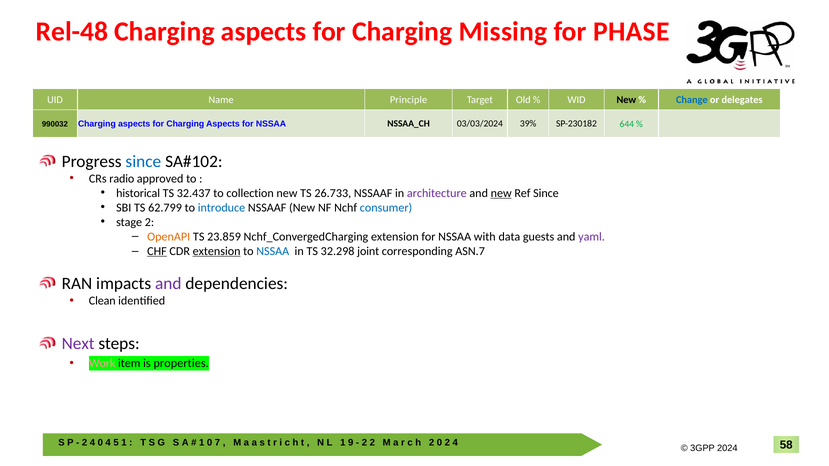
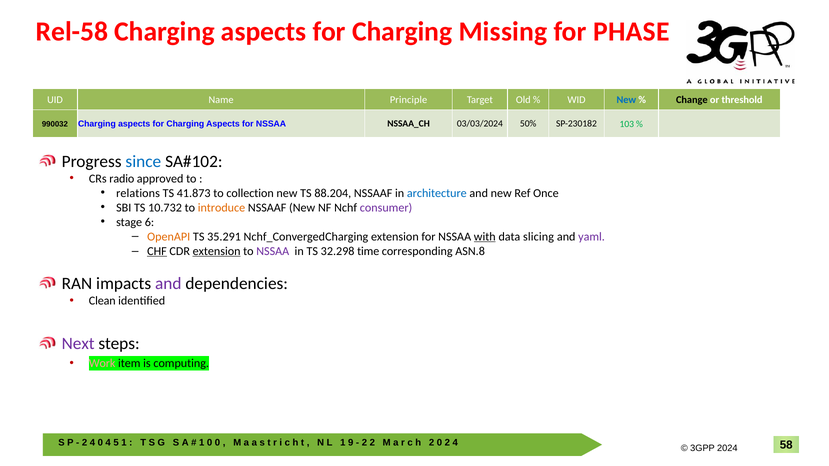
Rel-48: Rel-48 -> Rel-58 (72, 32)
New colour: black -> blue (626, 100)
Change colour: blue -> black (692, 100)
delegates: delegates -> threshold (742, 100)
39%: 39% -> 50% (528, 124)
644: 644 -> 103 (627, 124)
historical: historical -> relations (138, 193)
32.437: 32.437 -> 41.873 (194, 193)
26.733: 26.733 -> 88.204 (333, 193)
architecture colour: purple -> blue (437, 193)
new underline: present -> none (501, 193)
Ref Since: Since -> Once (546, 193)
62.799: 62.799 -> 10.732 (165, 208)
introduce colour: blue -> orange (221, 208)
consumer colour: blue -> purple (386, 208)
stage 2: 2 -> 6 (150, 222)
23.859: 23.859 -> 35.291 (224, 237)
with underline: none -> present (485, 237)
guests: guests -> slicing (539, 237)
NSSAA colour: blue -> purple (273, 251)
joint: joint -> time (368, 251)
ASN.7: ASN.7 -> ASN.8 (470, 251)
properties: properties -> computing (181, 364)
7: 7 -> 0 (217, 443)
